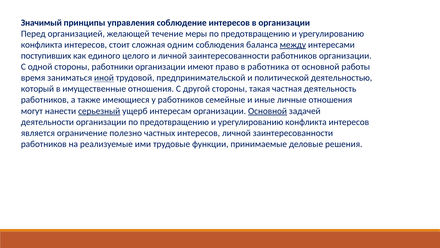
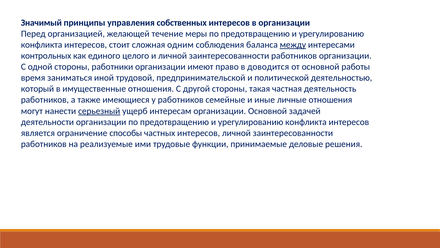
соблюдение: соблюдение -> собственных (182, 23)
поступивших: поступивших -> контрольных (46, 56)
работника: работника -> доводится (268, 67)
иной underline: present -> none (104, 78)
Основной underline: present -> none (268, 111)
полезно: полезно -> способы (126, 133)
